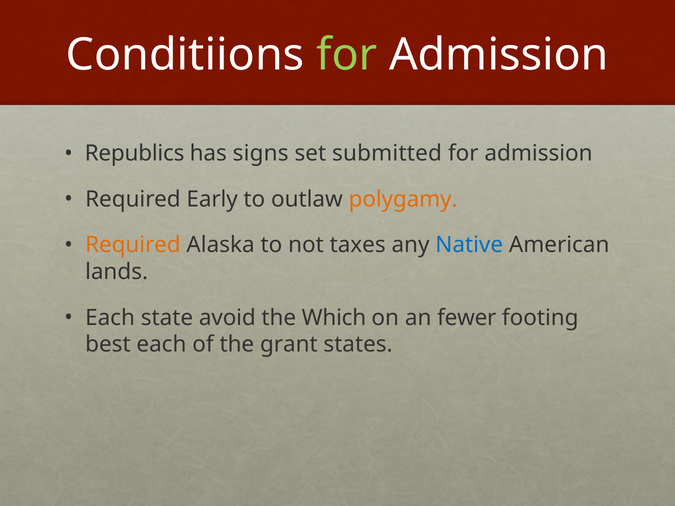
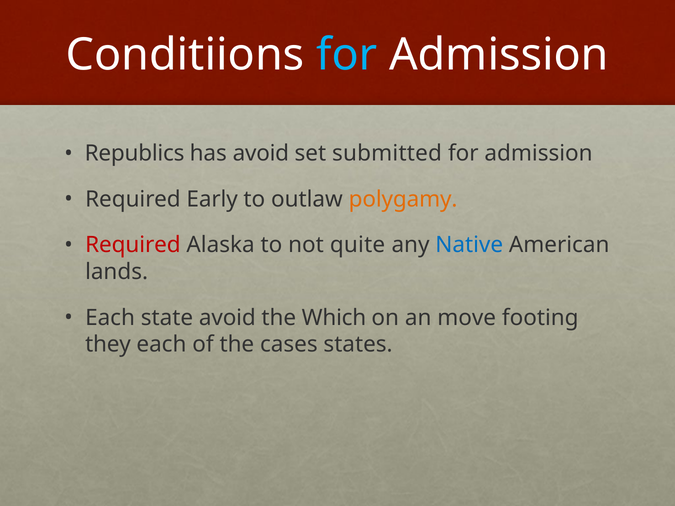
for colour: light green -> light blue (347, 55)
has signs: signs -> avoid (261, 153)
Required colour: orange -> red (133, 245)
taxes: taxes -> quite (358, 245)
fewer: fewer -> move (467, 318)
best: best -> they (108, 345)
grant: grant -> cases (289, 345)
